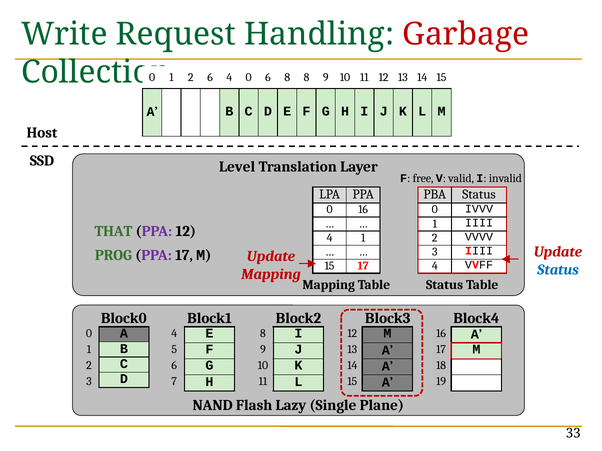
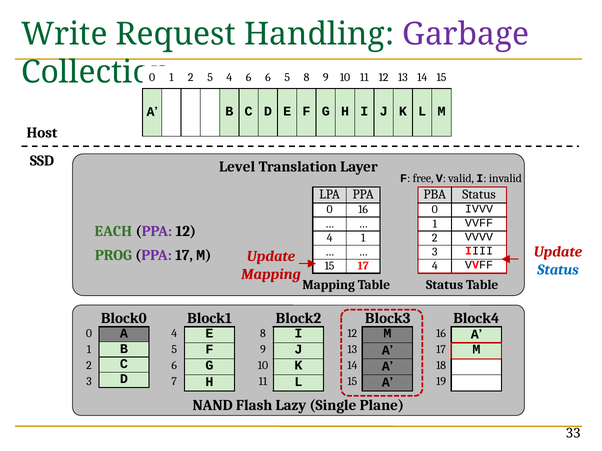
Garbage colour: red -> purple (466, 34)
2 6: 6 -> 5 (210, 77)
4 0: 0 -> 6 (249, 77)
6 8: 8 -> 5 (287, 77)
1 IIII: IIII -> VVFF (479, 223)
THAT: THAT -> EACH (113, 231)
